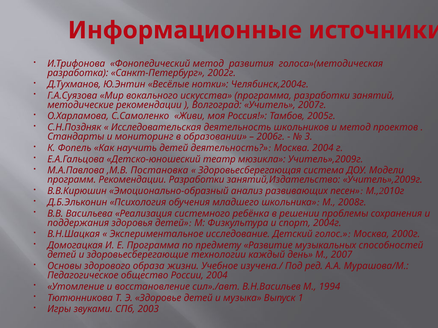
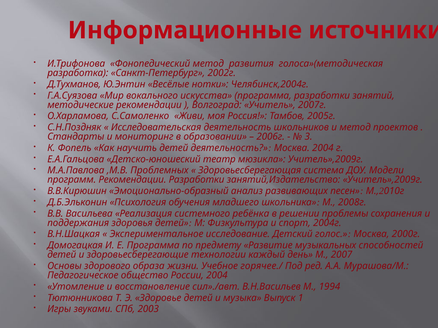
Постановка: Постановка -> Проблемных (159, 171)
изучена./: изучена./ -> горячее./ (261, 266)
